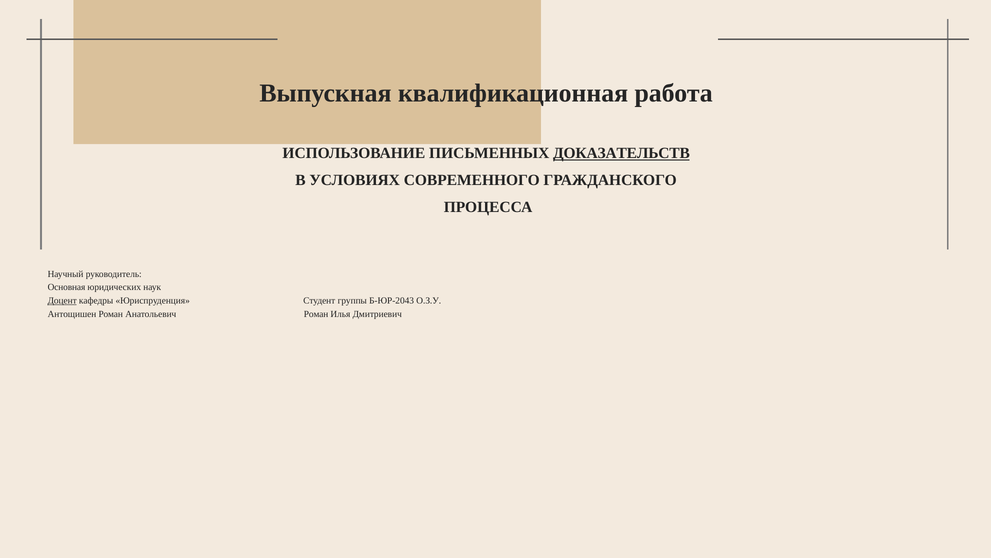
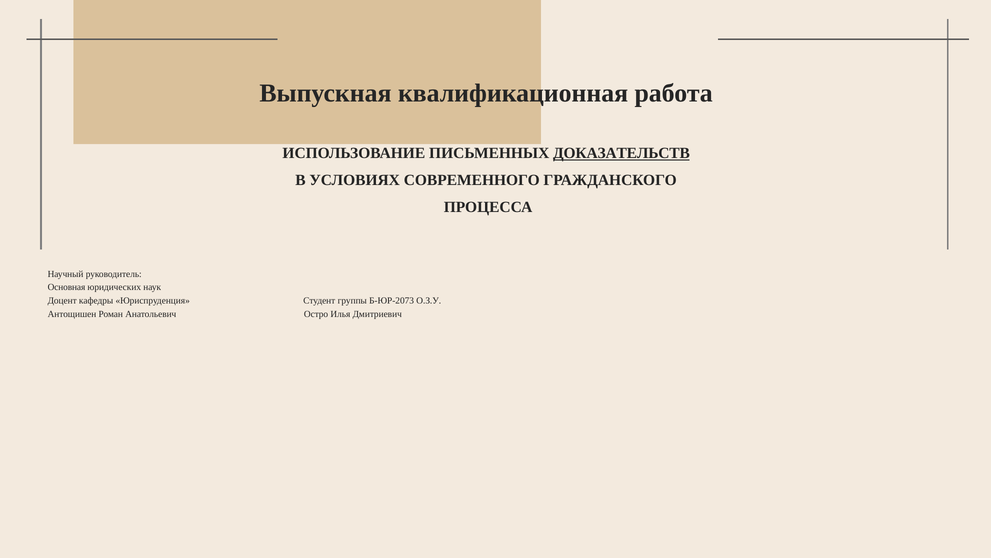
Доцент underline: present -> none (62, 301)
Б-ЮР-2043: Б-ЮР-2043 -> Б-ЮР-2073 (392, 301)
Анатольевич Роман: Роман -> Остро (316, 314)
